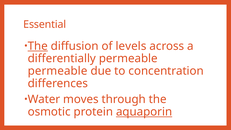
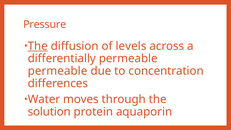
Essential: Essential -> Pressure (45, 24)
osmotic: osmotic -> solution (49, 112)
aquaporin underline: present -> none (144, 112)
